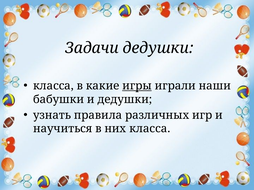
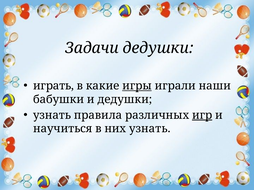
класса: класса -> играть (53, 86)
игр underline: none -> present (202, 115)
них класса: класса -> узнать (150, 129)
